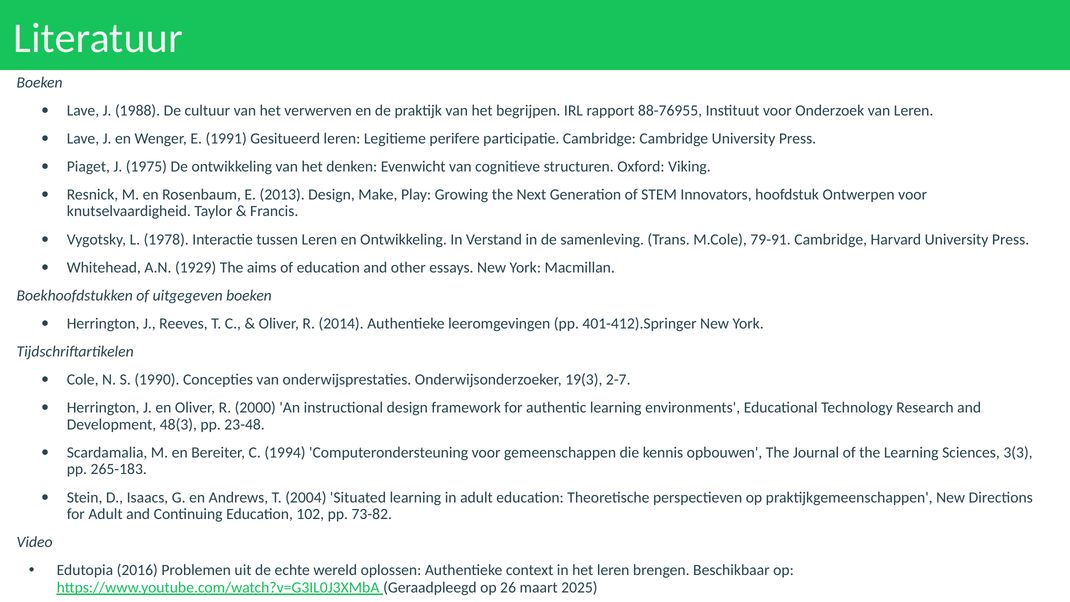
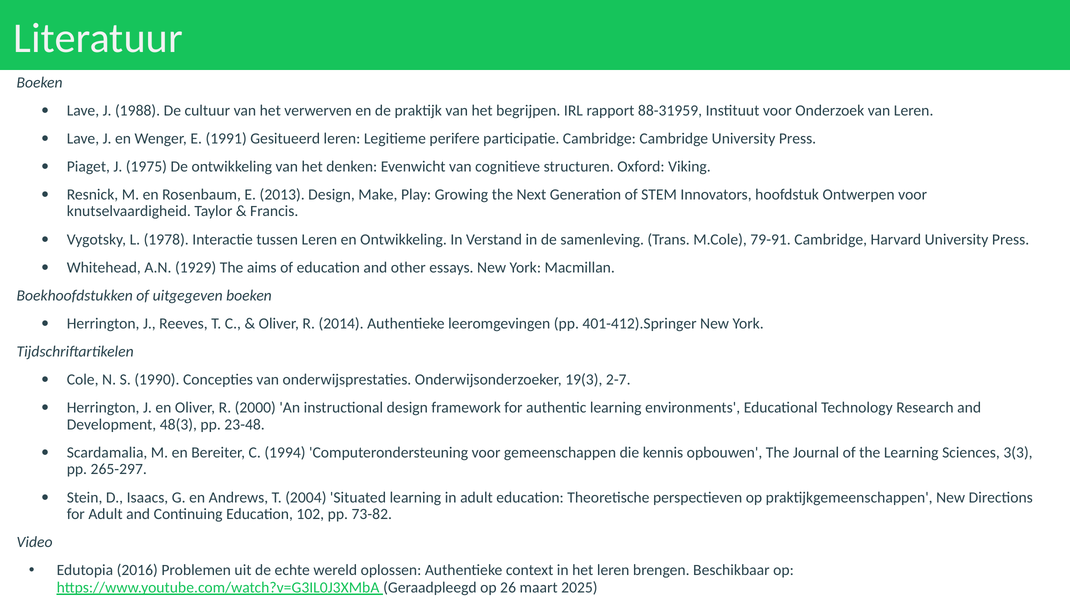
88-76955: 88-76955 -> 88-31959 (670, 110)
265-183: 265-183 -> 265-297 (119, 469)
